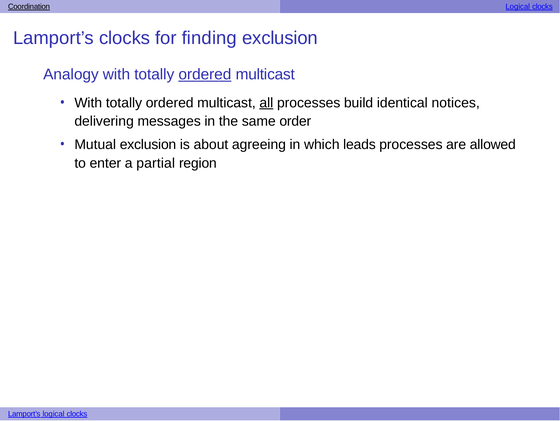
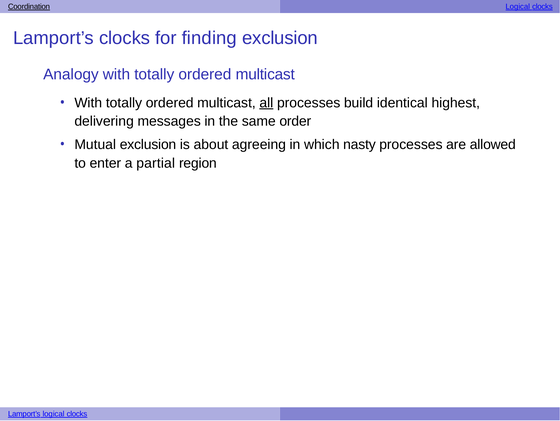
ordered underline: present -> none (205, 74)
notices: notices -> highest (456, 103)
leads: leads -> nasty (359, 144)
